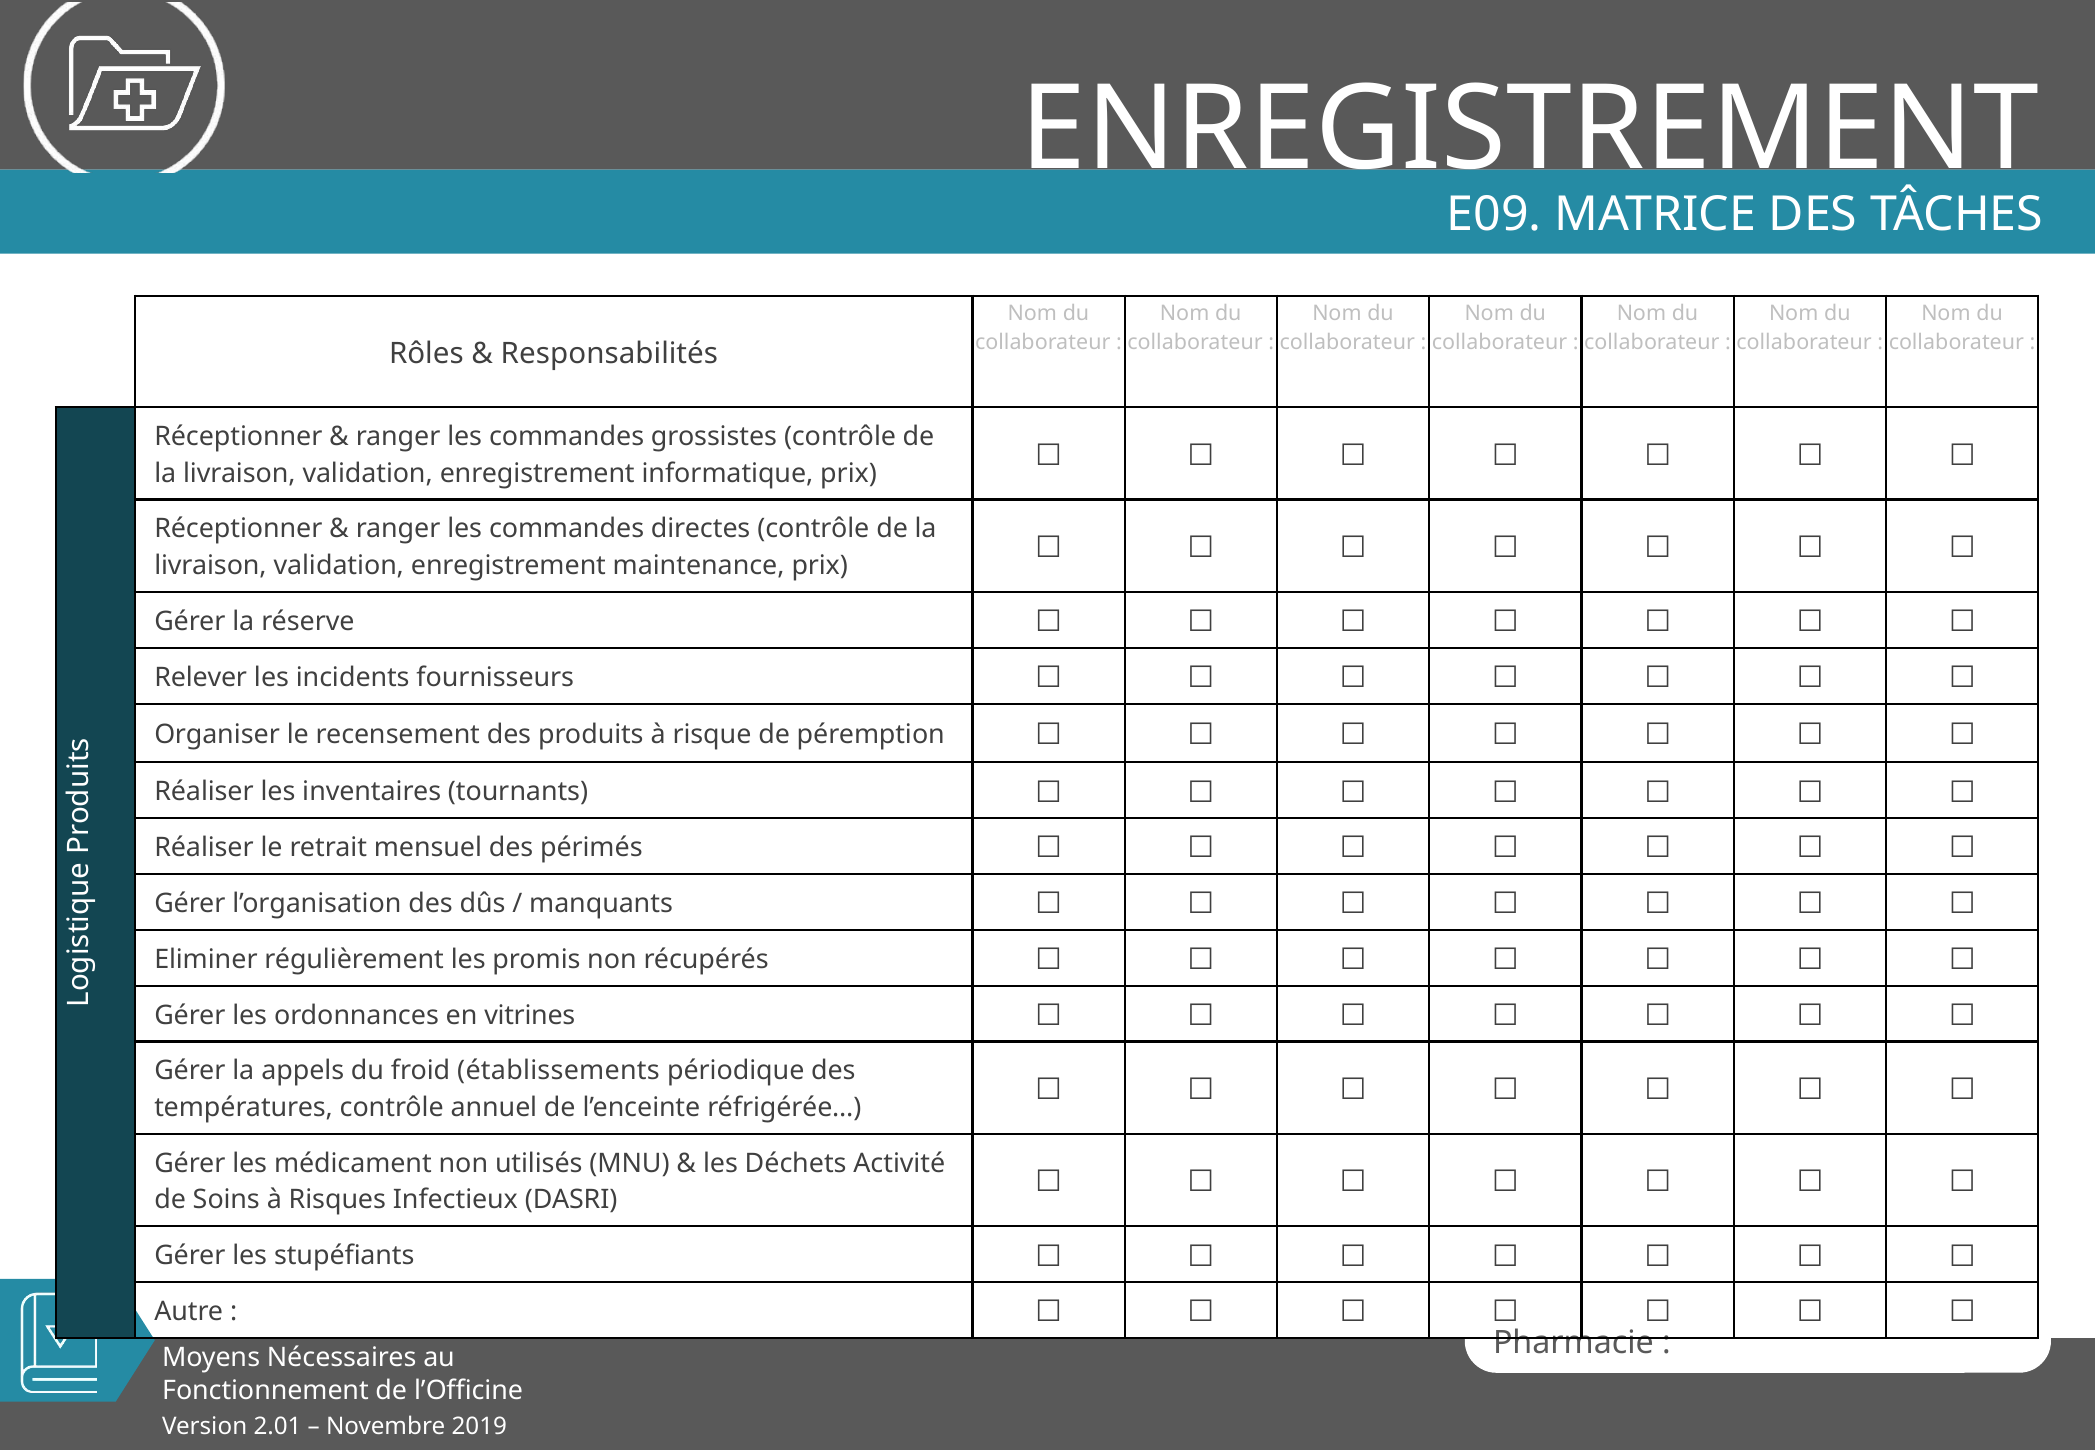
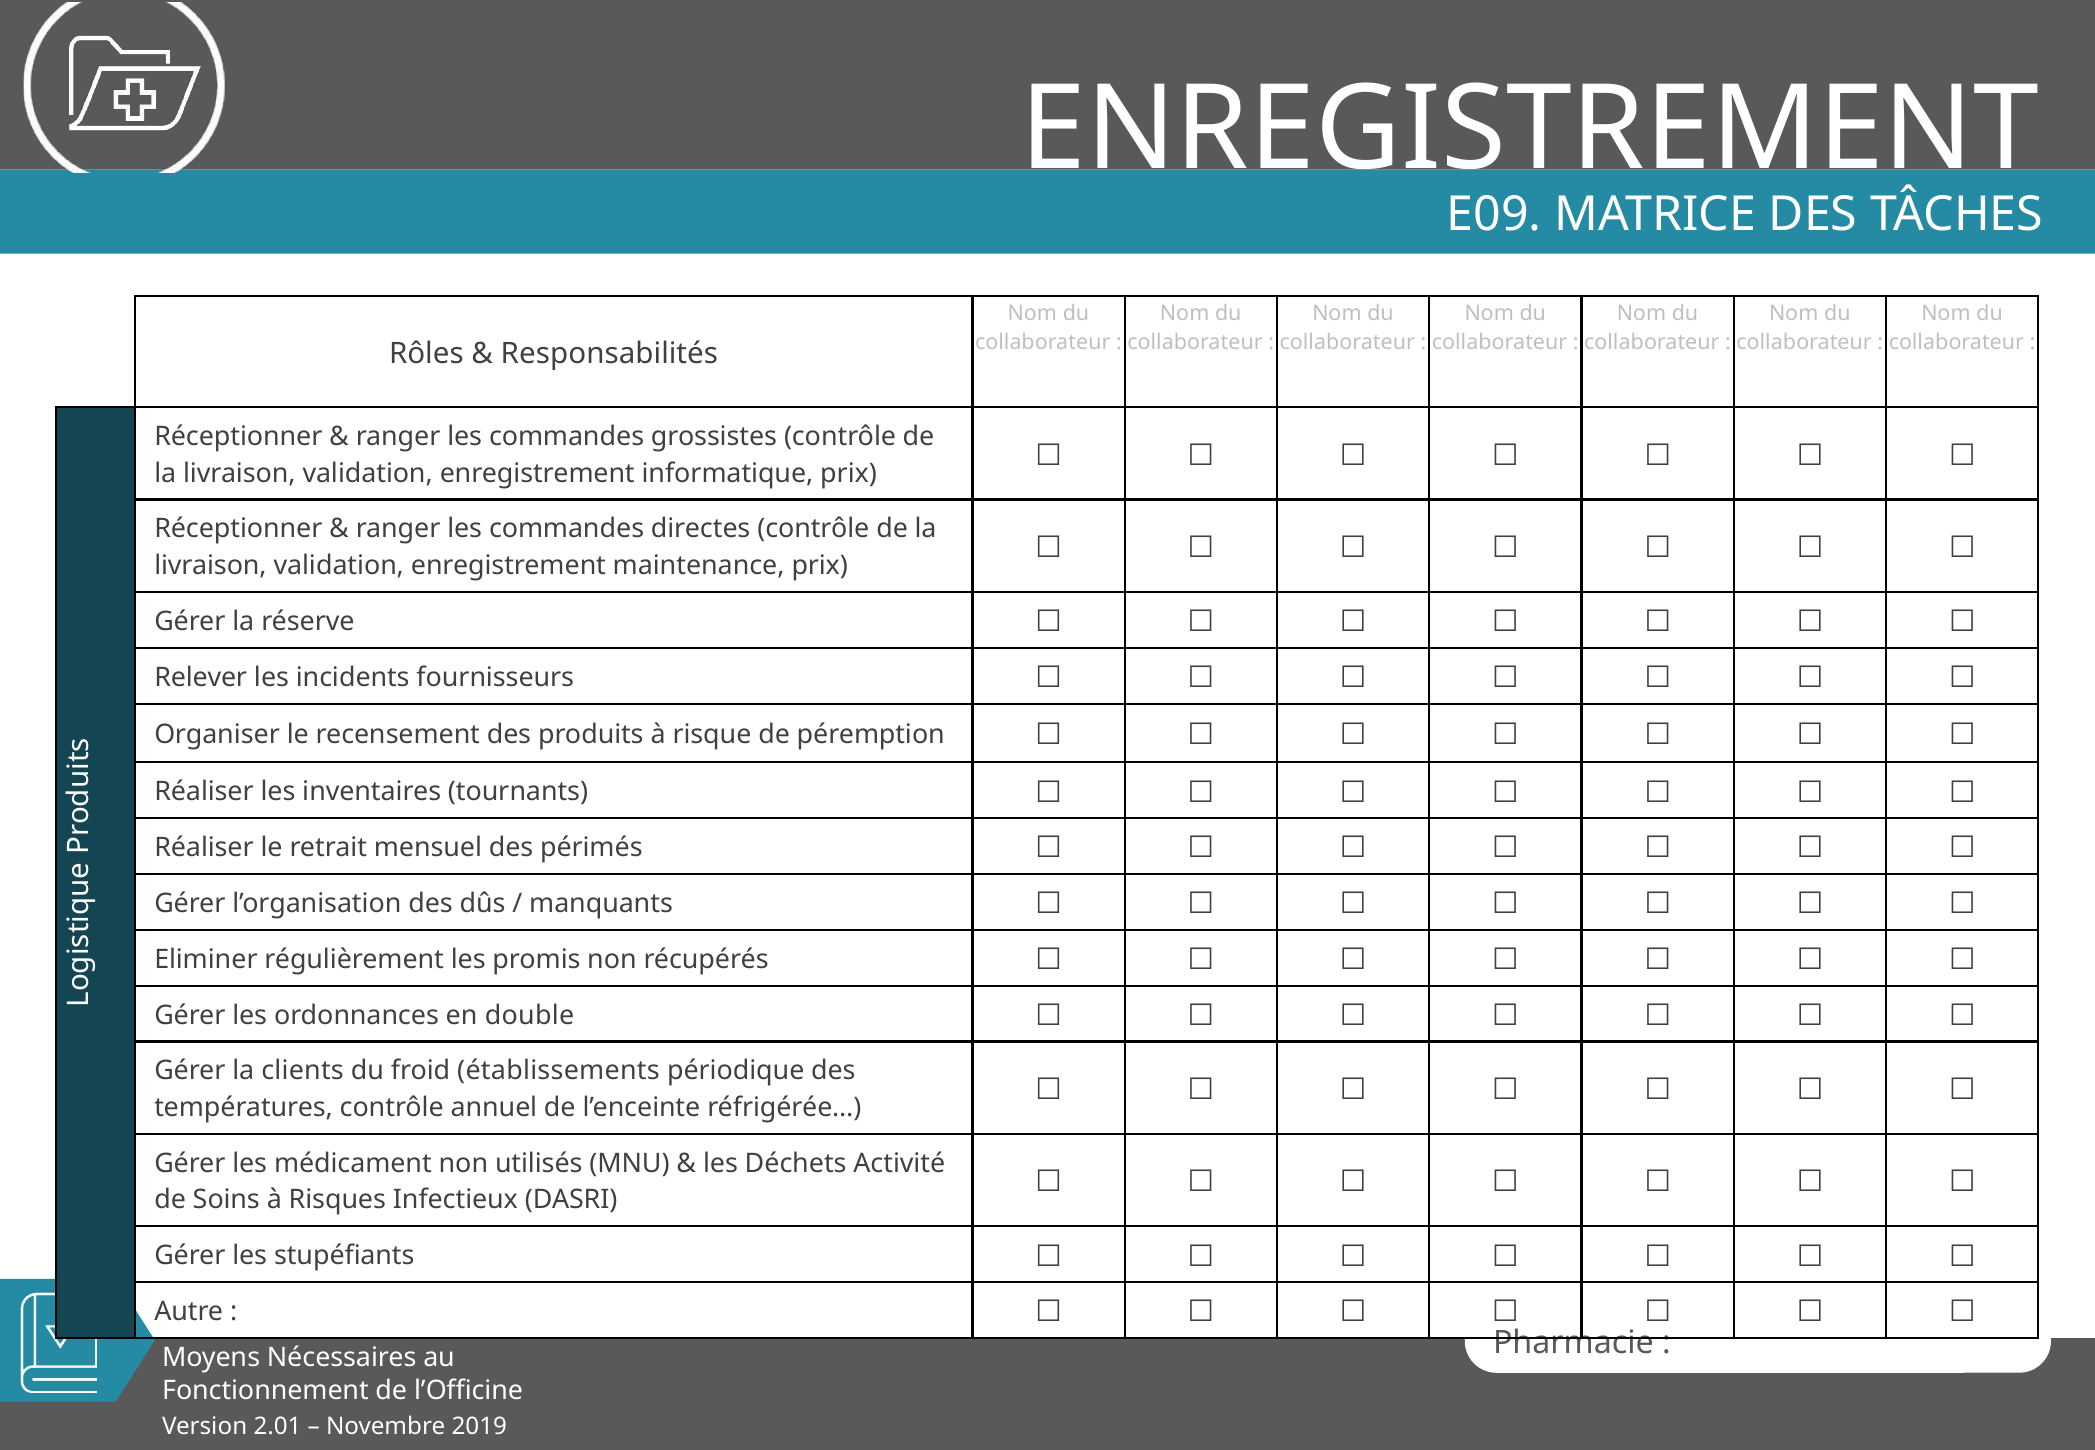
vitrines: vitrines -> double (530, 1015)
appels: appels -> clients (303, 1071)
